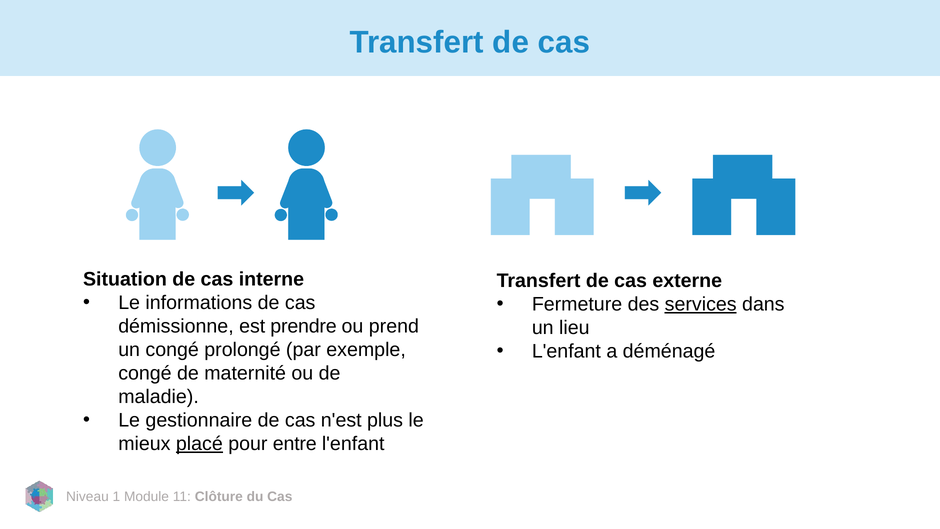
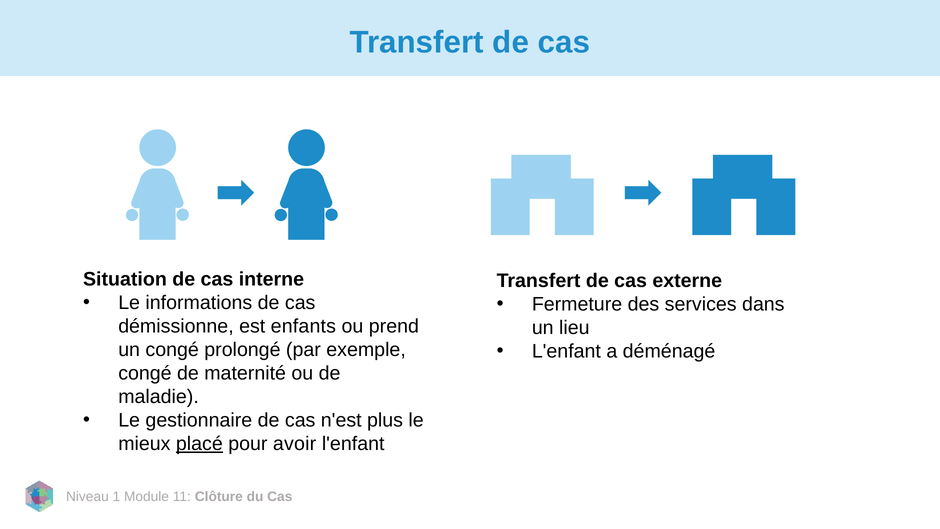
services underline: present -> none (701, 304)
prendre: prendre -> enfants (303, 326)
entre: entre -> avoir (295, 444)
